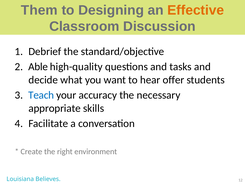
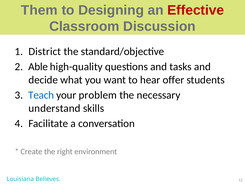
Effective colour: orange -> red (196, 10)
Debrief: Debrief -> District (45, 51)
accuracy: accuracy -> problem (98, 95)
appropriate: appropriate -> understand (54, 108)
